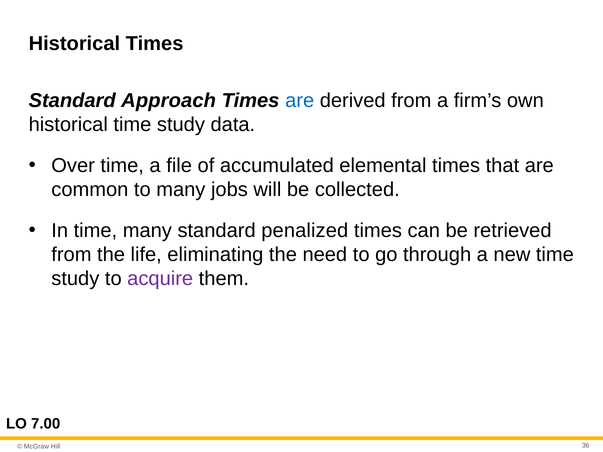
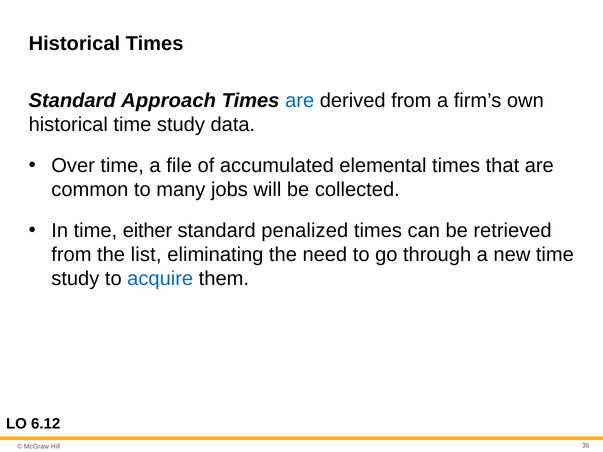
time many: many -> either (147, 231)
life: life -> list (146, 255)
acquire colour: purple -> blue (160, 279)
7.00: 7.00 -> 6.12 (46, 424)
